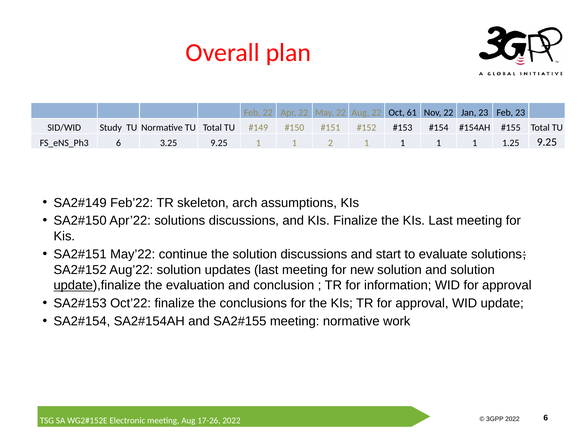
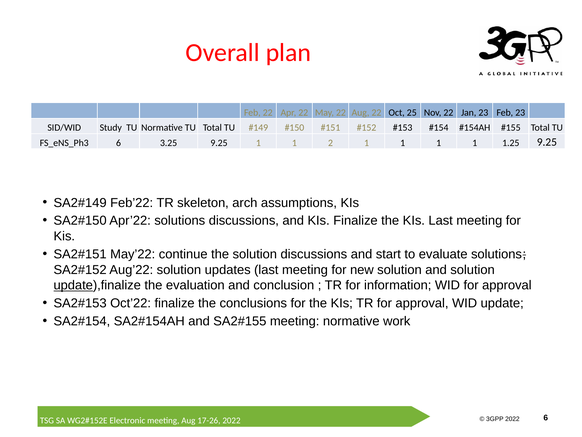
61: 61 -> 25 (412, 112)
